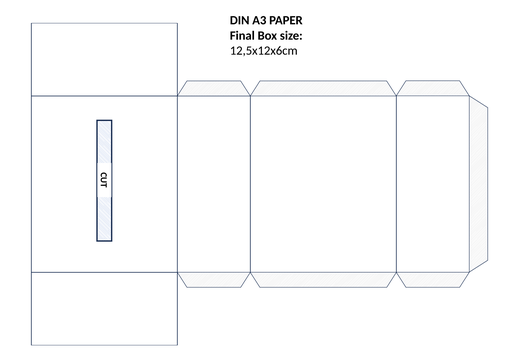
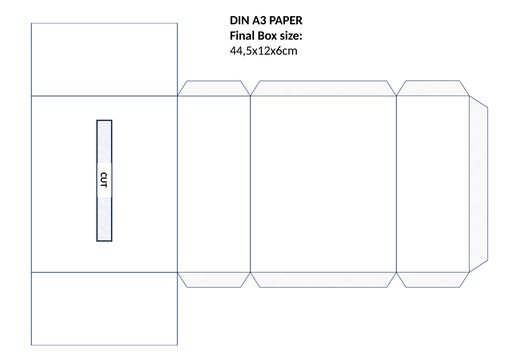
12,5x12x6cm: 12,5x12x6cm -> 44,5x12x6cm (264, 51)
